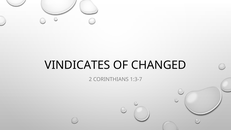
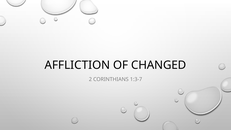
VINDICATES: VINDICATES -> AFFLICTION (77, 65)
